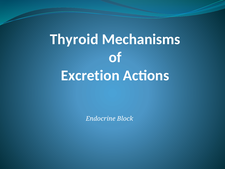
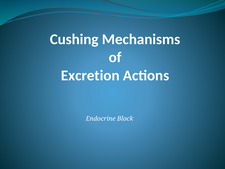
Thyroid: Thyroid -> Cushing (74, 39)
